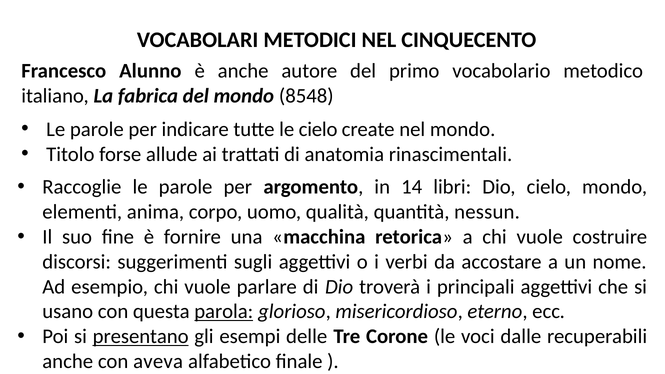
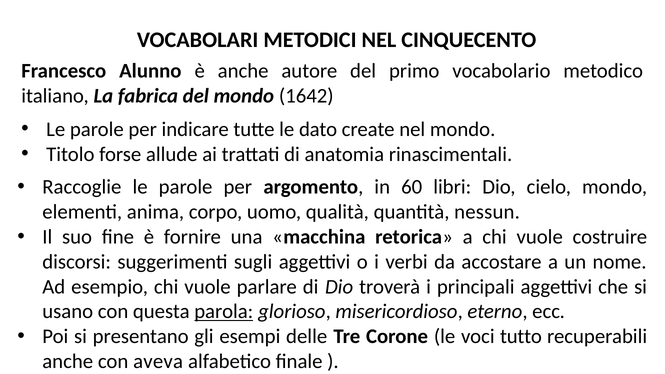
8548: 8548 -> 1642 (306, 96)
le cielo: cielo -> dato (318, 129)
14: 14 -> 60 (412, 187)
presentano underline: present -> none (141, 337)
dalle: dalle -> tutto (521, 337)
